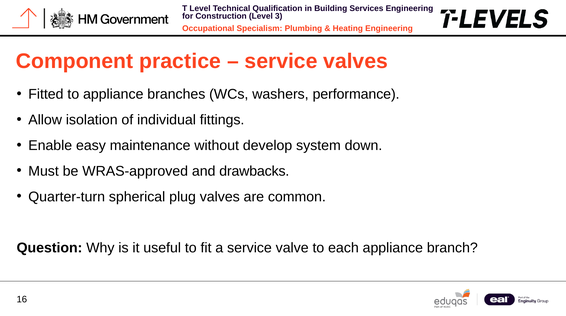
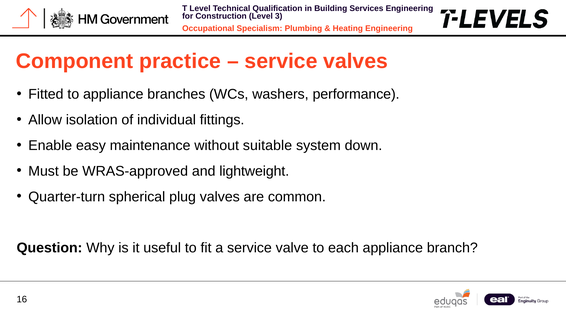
develop: develop -> suitable (268, 146)
drawbacks: drawbacks -> lightweight (254, 171)
